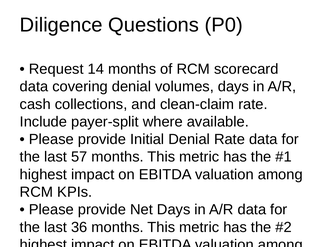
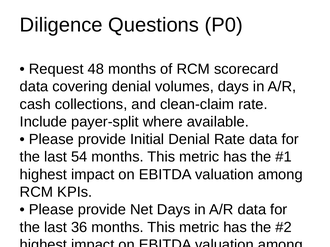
14: 14 -> 48 (96, 69)
57: 57 -> 54 (79, 157)
